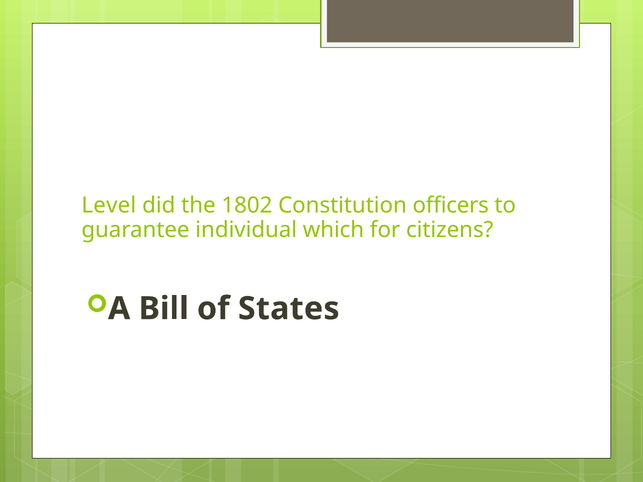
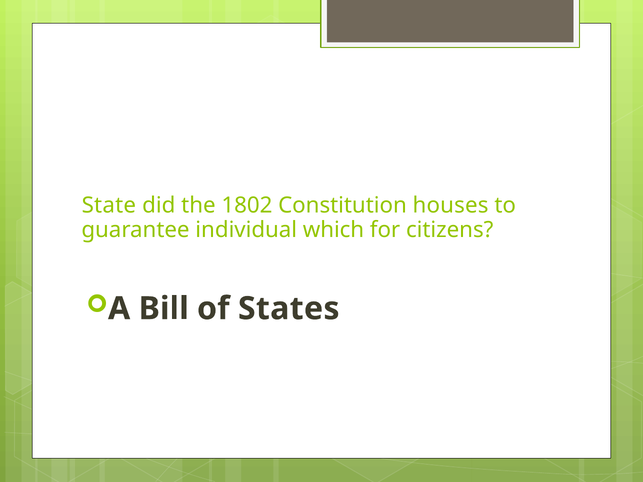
Level: Level -> State (109, 206)
officers: officers -> houses (451, 206)
